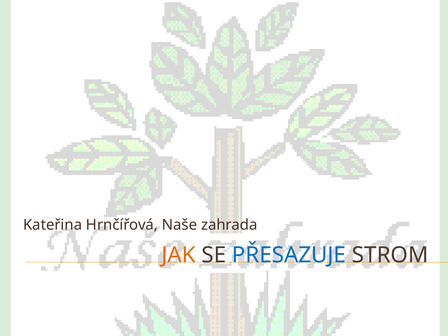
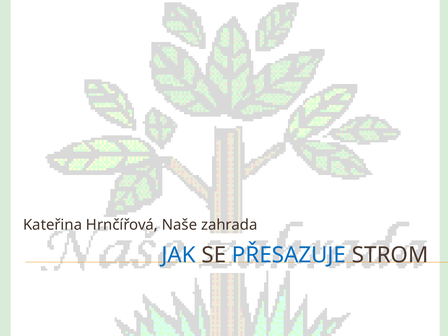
JAK colour: orange -> blue (178, 255)
